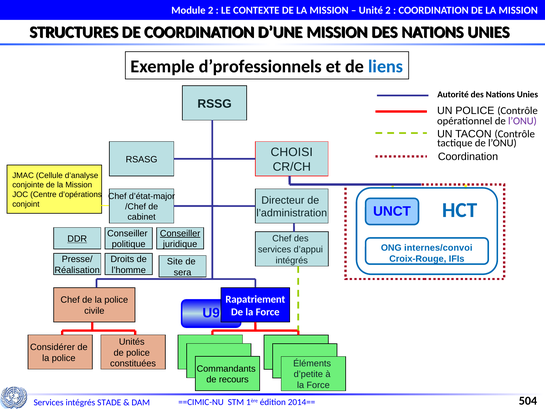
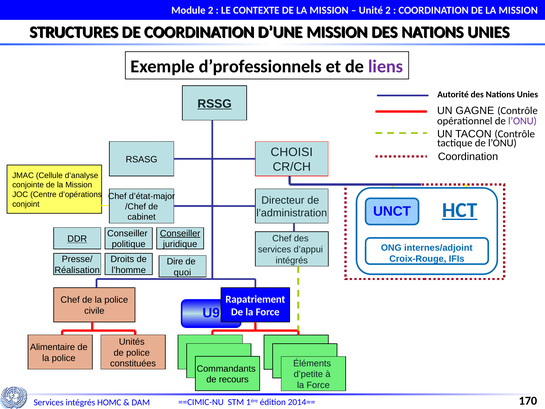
liens colour: blue -> purple (386, 67)
RSSG underline: none -> present (215, 104)
UN POLICE: POLICE -> GAGNE (475, 110)
HCT underline: none -> present (460, 210)
internes/convoi: internes/convoi -> internes/adjoint (438, 248)
Site: Site -> Dire (175, 261)
sera: sera -> quoi (182, 272)
Considérer: Considérer -> Alimentaire (53, 347)
STADE: STADE -> HOMC (109, 402)
504: 504 -> 170 (528, 401)
